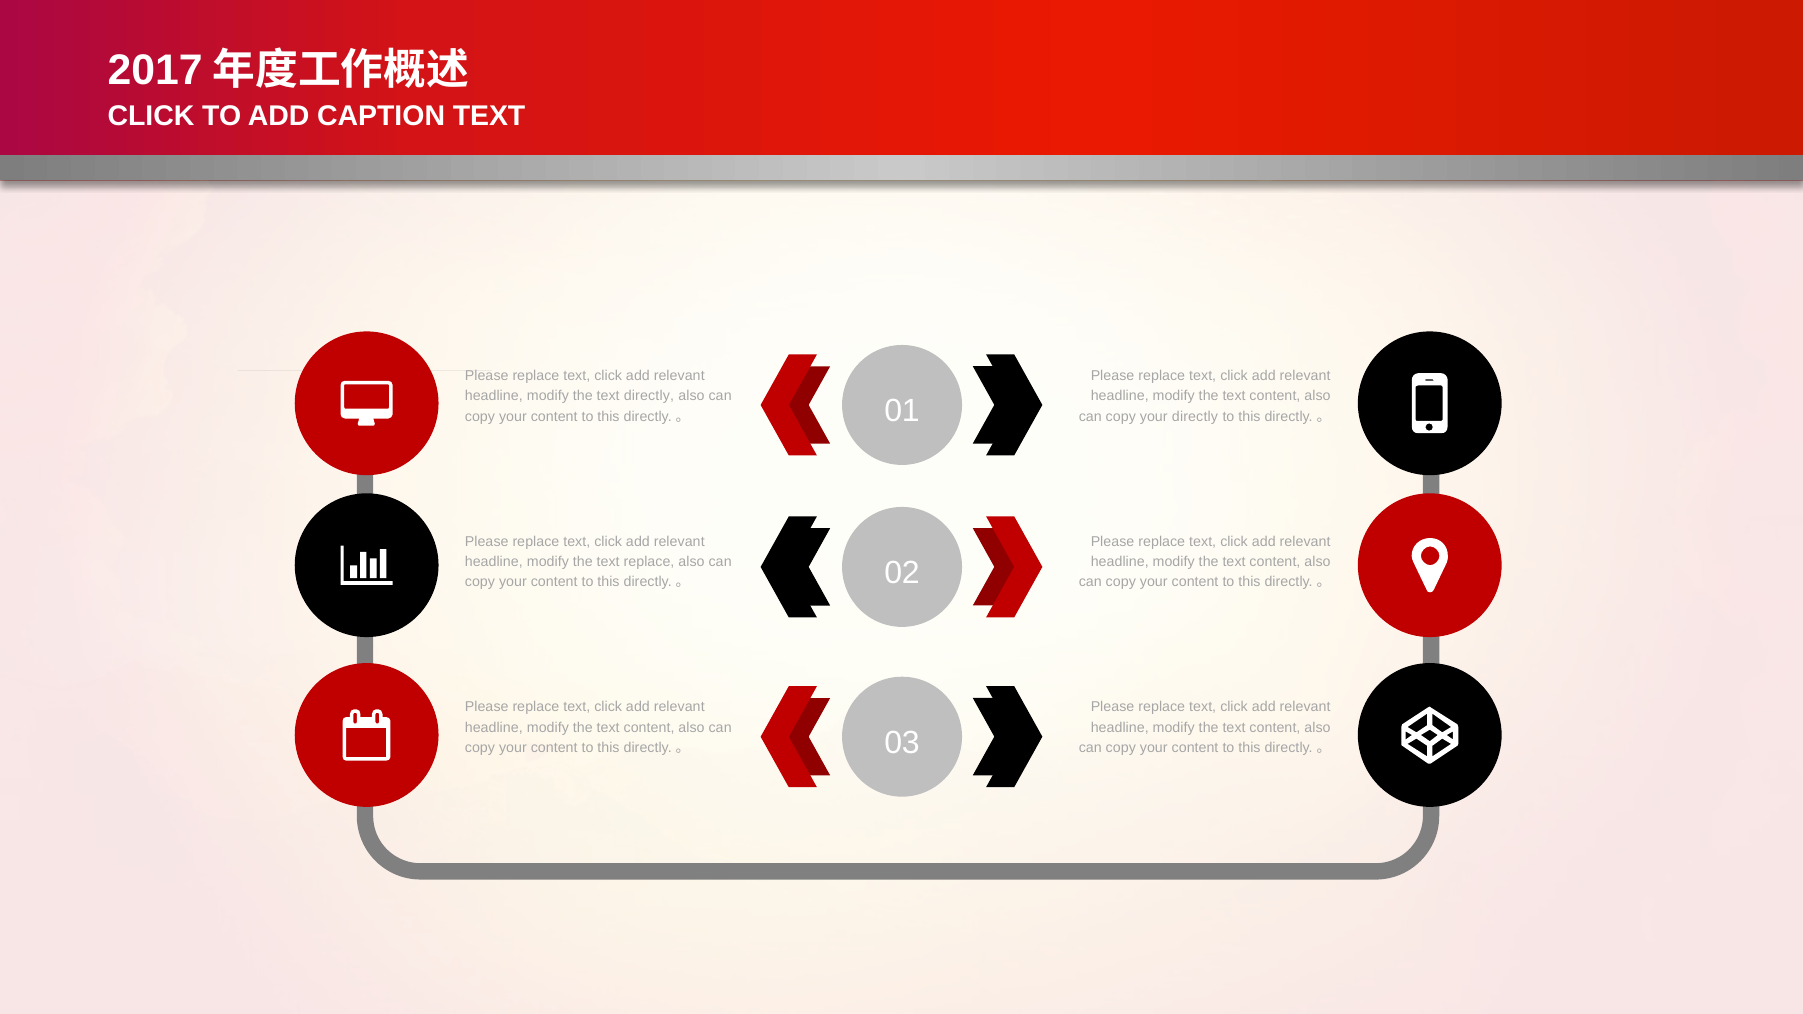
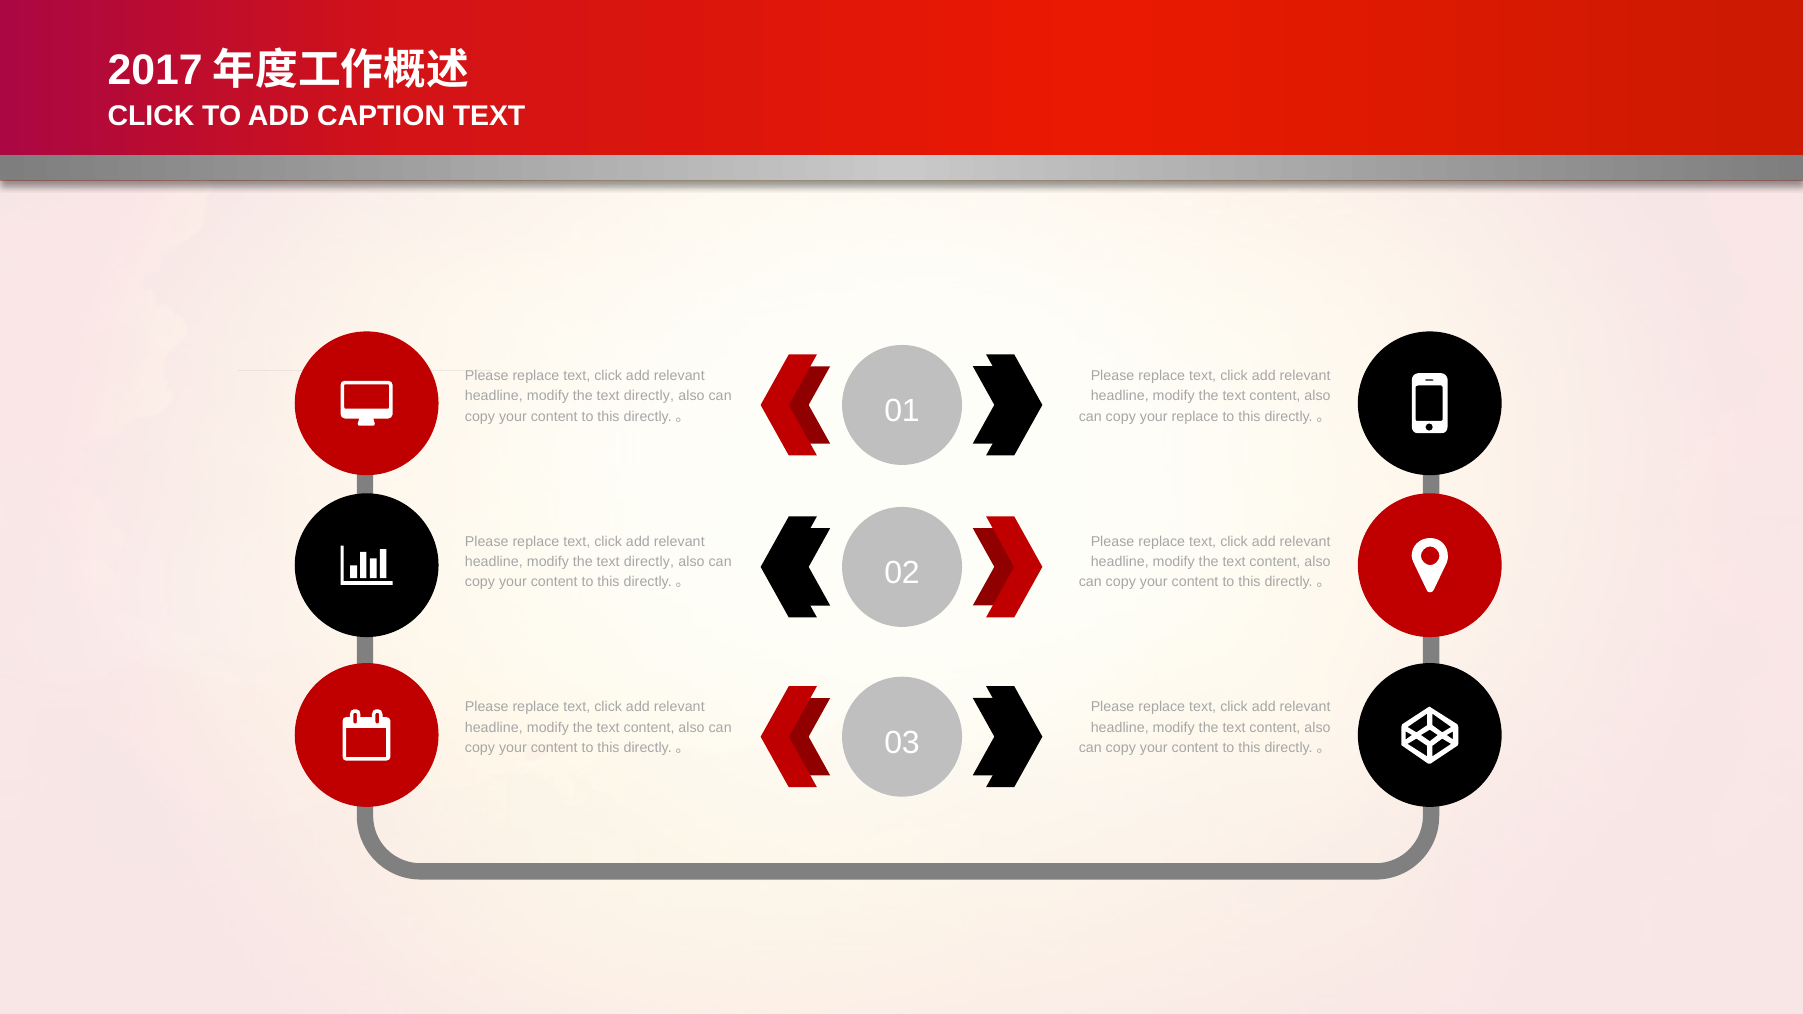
your directly: directly -> replace (1195, 416)
replace: replace -> directly (649, 562)
